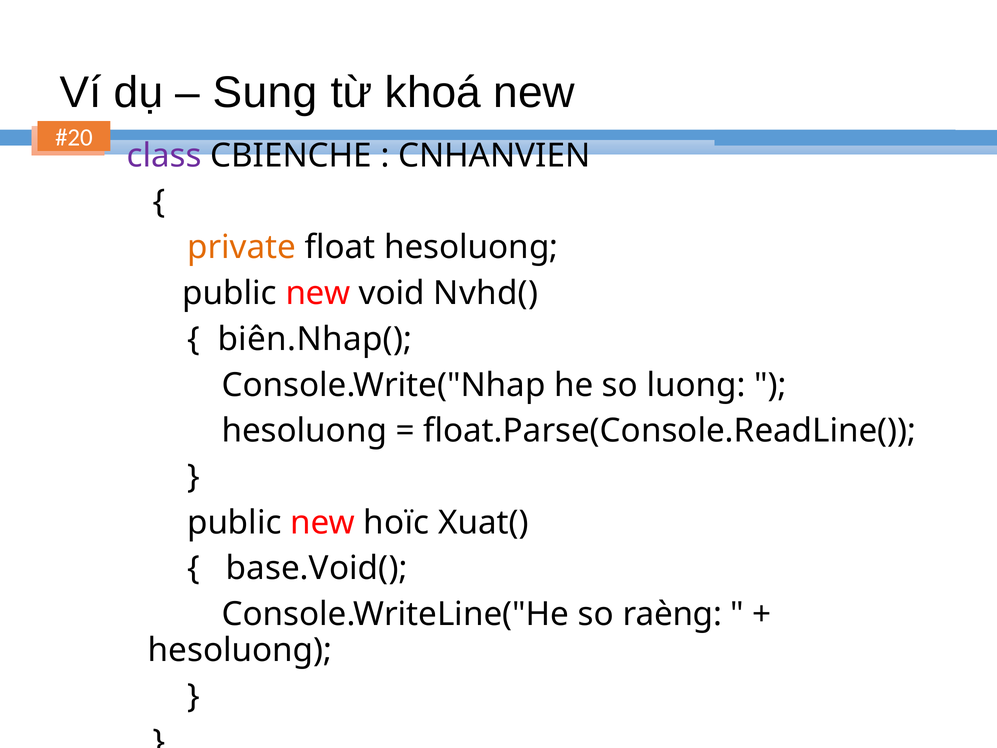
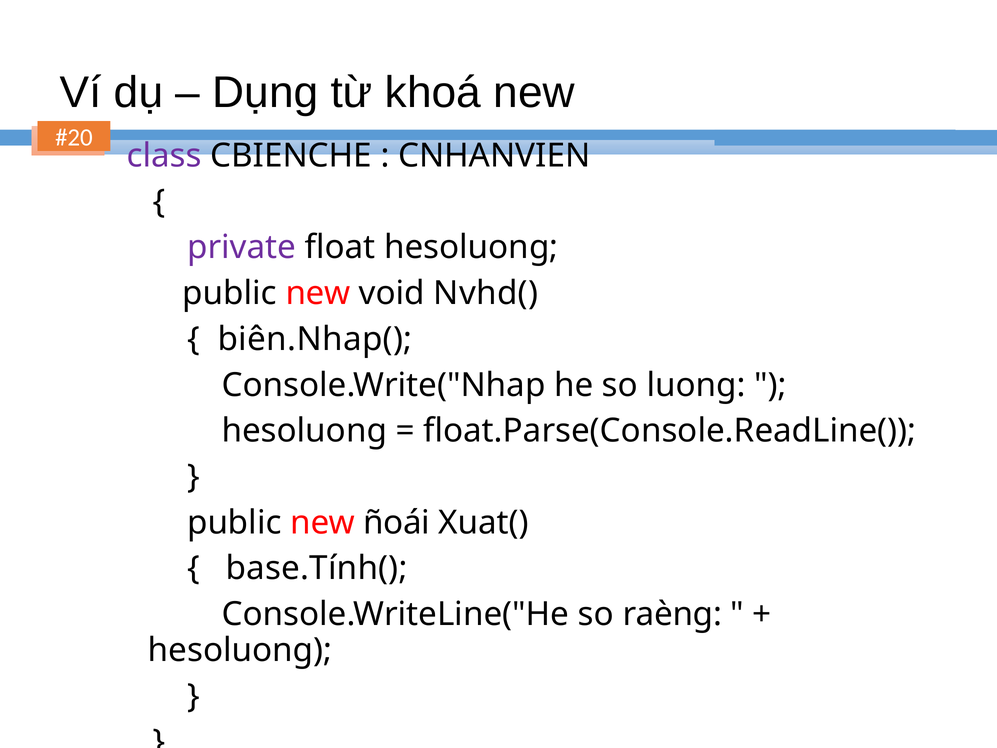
Sung: Sung -> Dụng (265, 93)
private colour: orange -> purple (242, 247)
hoïc: hoïc -> ñoái (397, 522)
base.Void(: base.Void( -> base.Tính( (317, 568)
